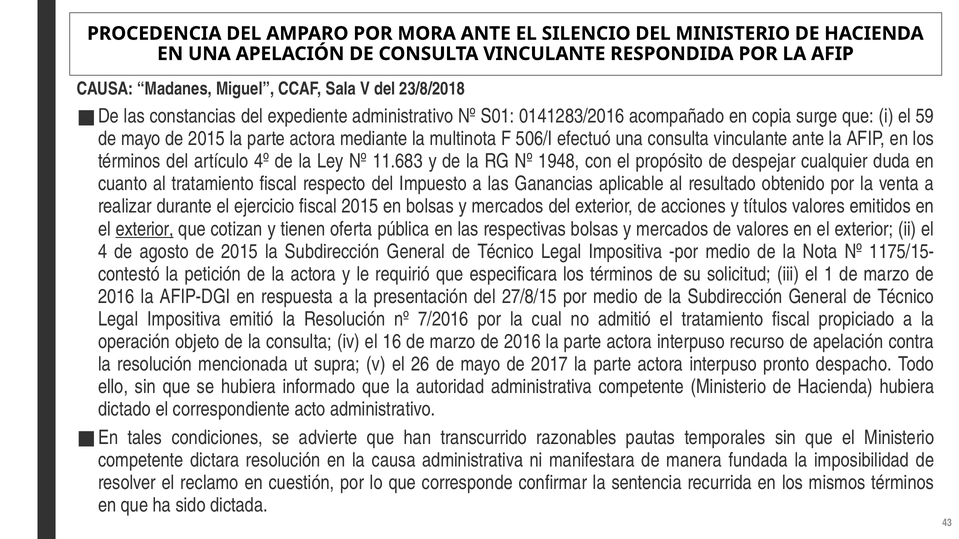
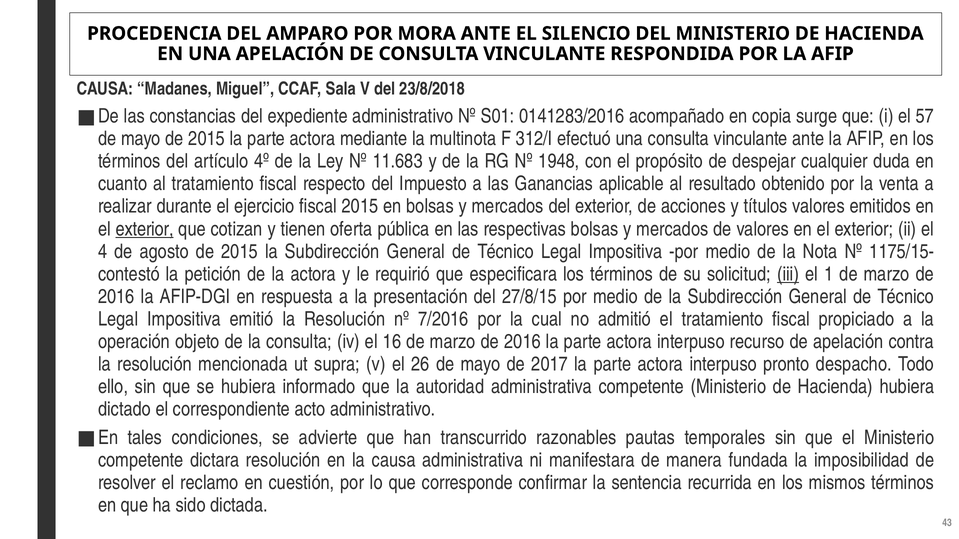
59: 59 -> 57 (925, 116)
506/I: 506/I -> 312/I (534, 139)
iii underline: none -> present (788, 274)
